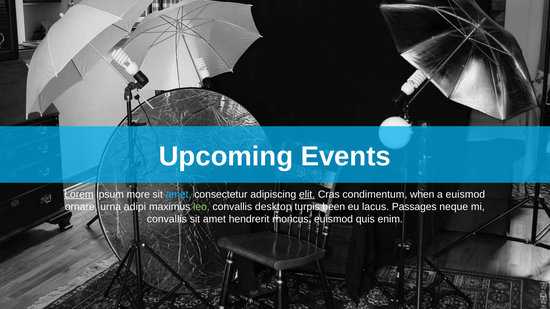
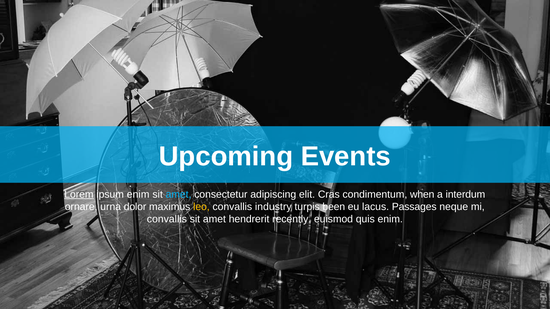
ipsum more: more -> enim (138, 195)
elit underline: present -> none (307, 195)
a euismod: euismod -> interdum (465, 195)
adipi: adipi -> dolor (135, 207)
leo colour: light green -> yellow (201, 207)
desktop: desktop -> industry (273, 207)
rhoncus: rhoncus -> recently (292, 219)
